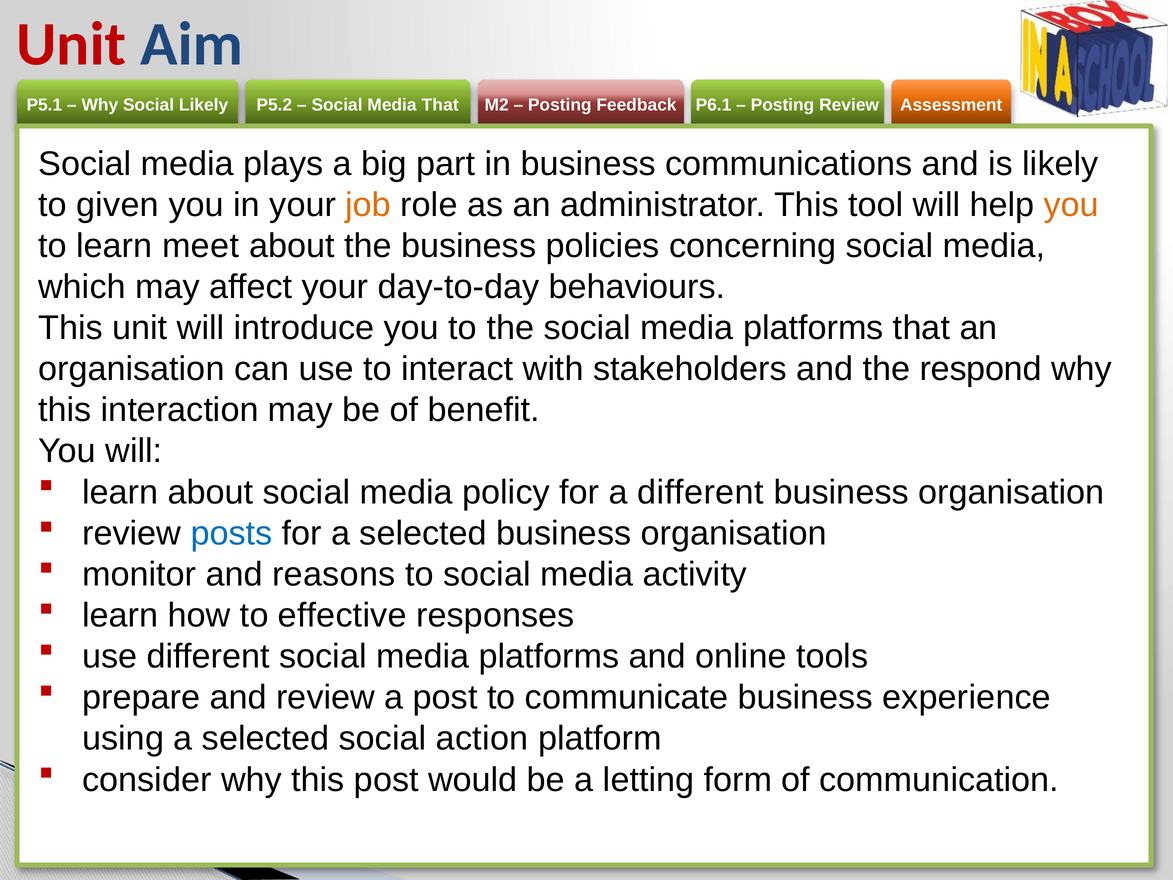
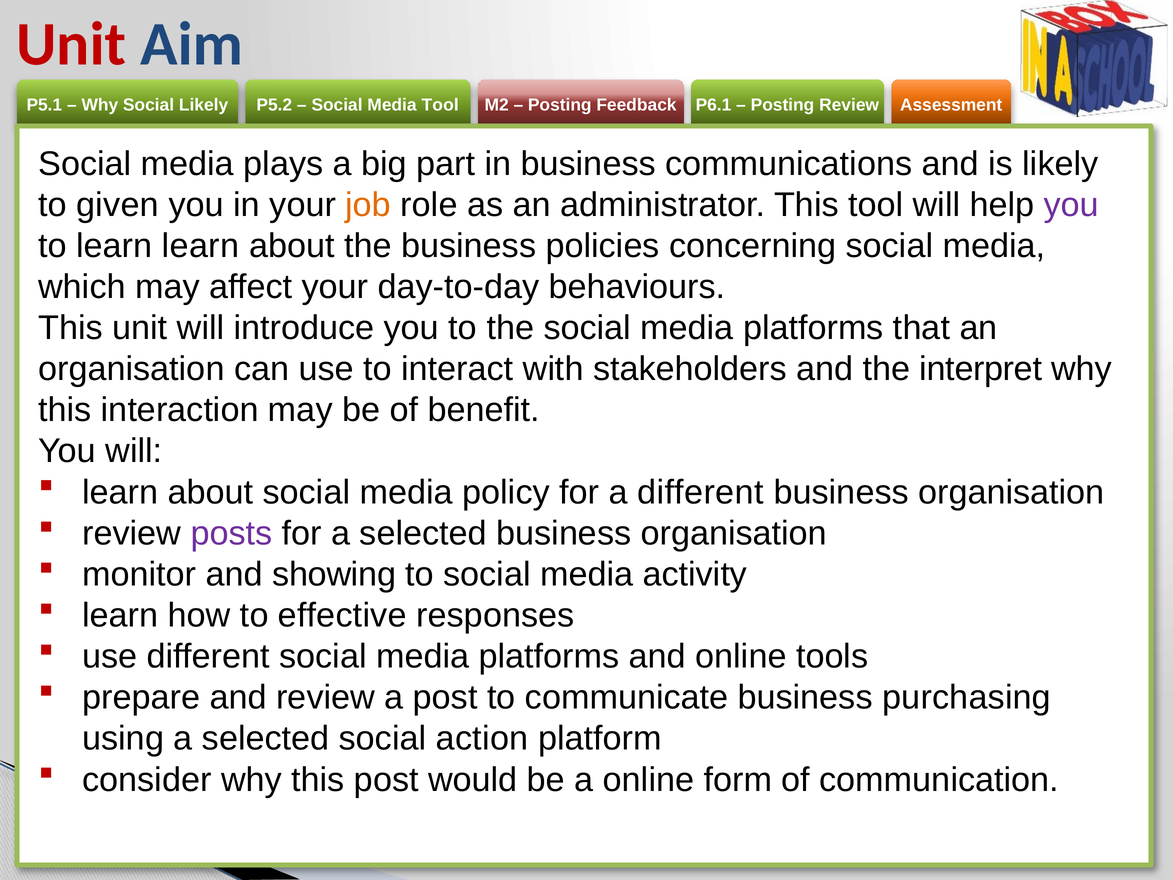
Media That: That -> Tool (440, 105)
you colour: orange -> purple (1071, 205)
learn meet: meet -> learn (201, 246)
respond: respond -> interpret (981, 369)
posts colour: blue -> purple (231, 533)
reasons: reasons -> showing (334, 574)
experience: experience -> purchasing (967, 697)
a letting: letting -> online (649, 780)
